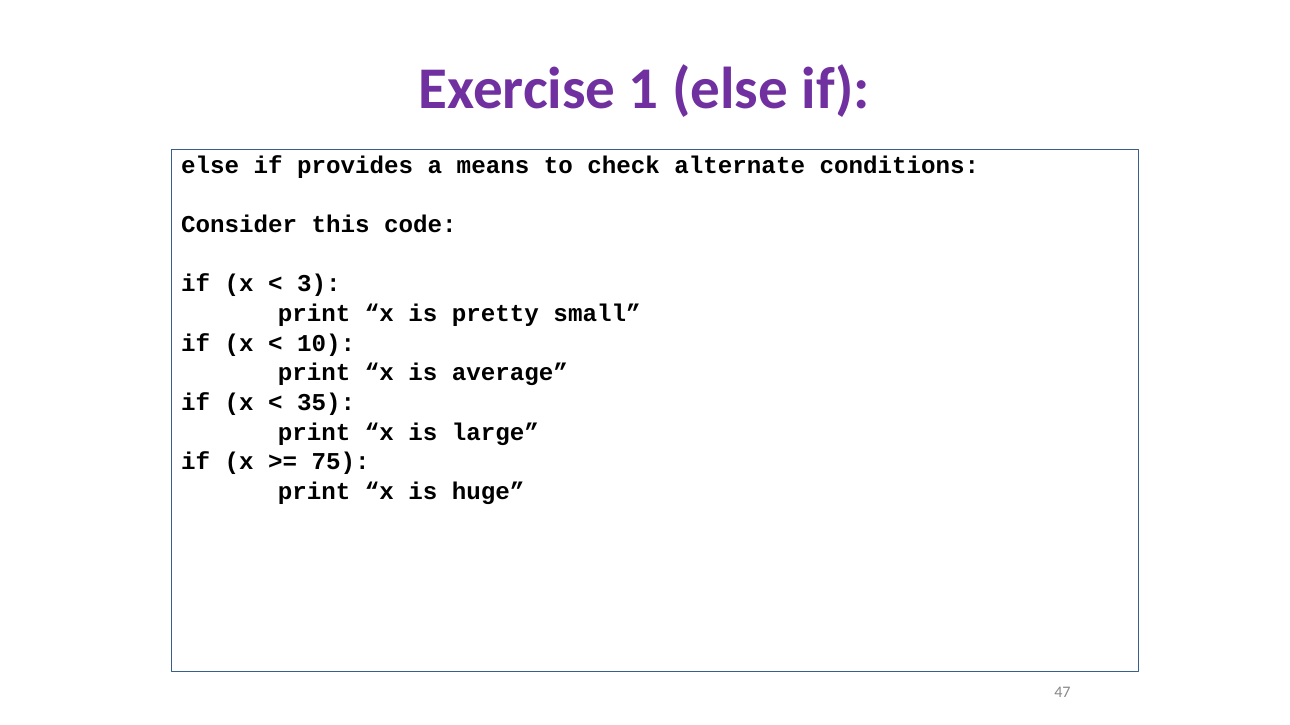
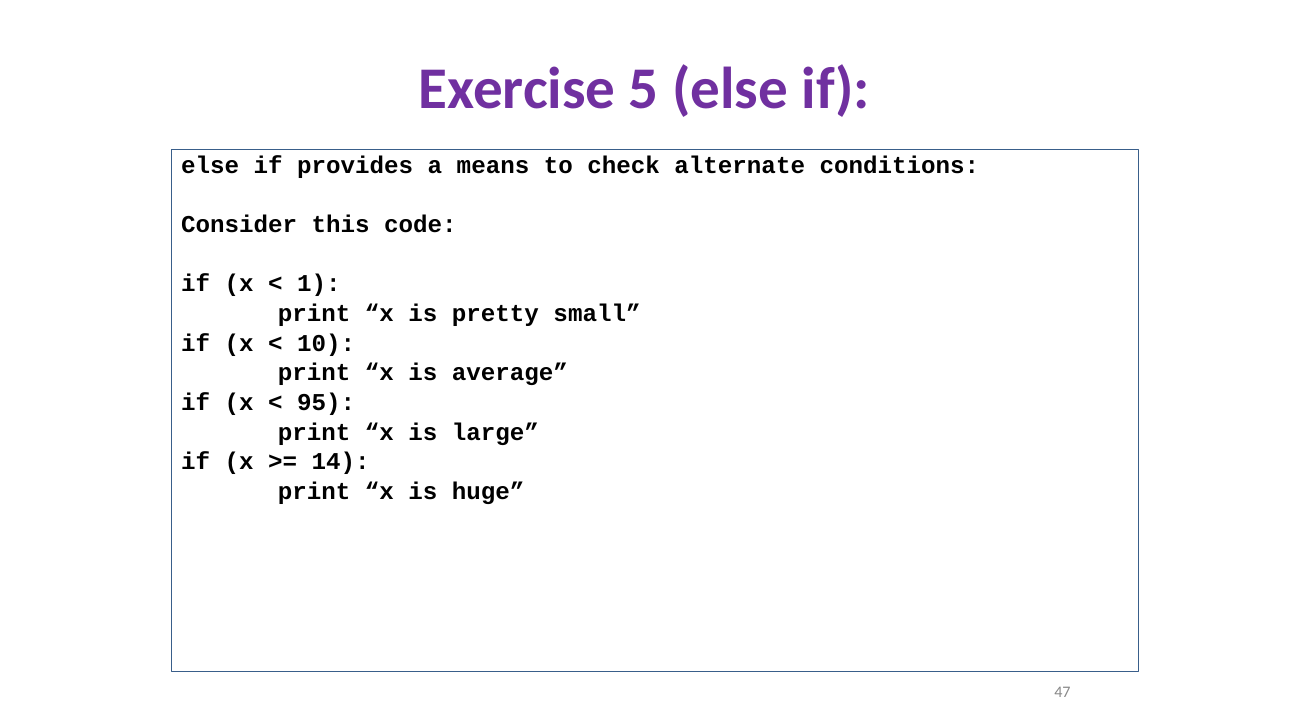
1: 1 -> 5 (644, 89)
3: 3 -> 1 (319, 284)
35: 35 -> 95 (326, 403)
75: 75 -> 14 (341, 462)
